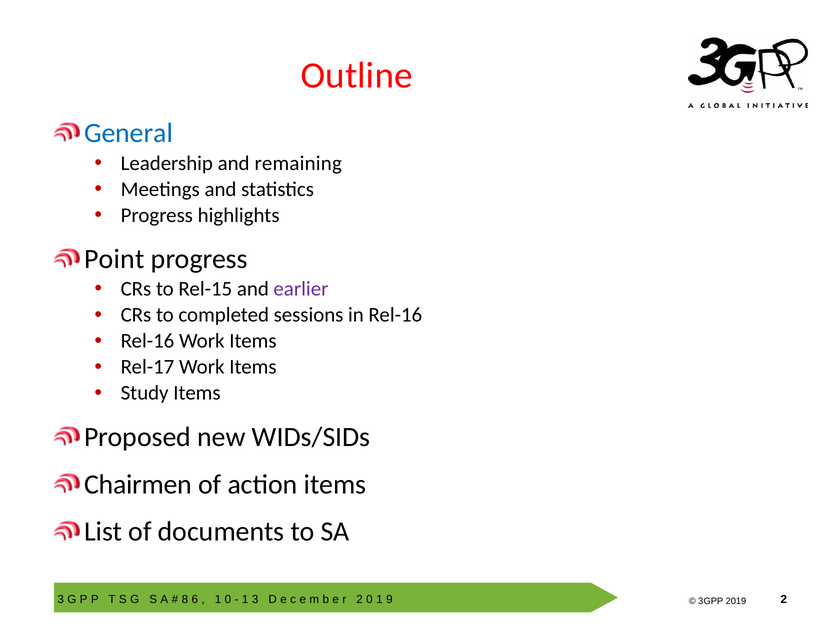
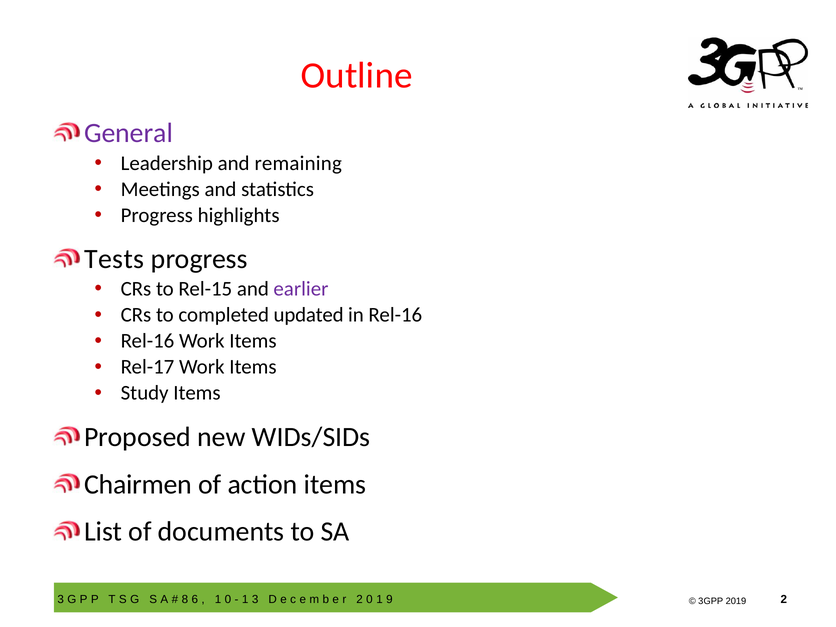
General colour: blue -> purple (129, 133)
Point: Point -> Tests (114, 259)
sessions: sessions -> updated (309, 315)
